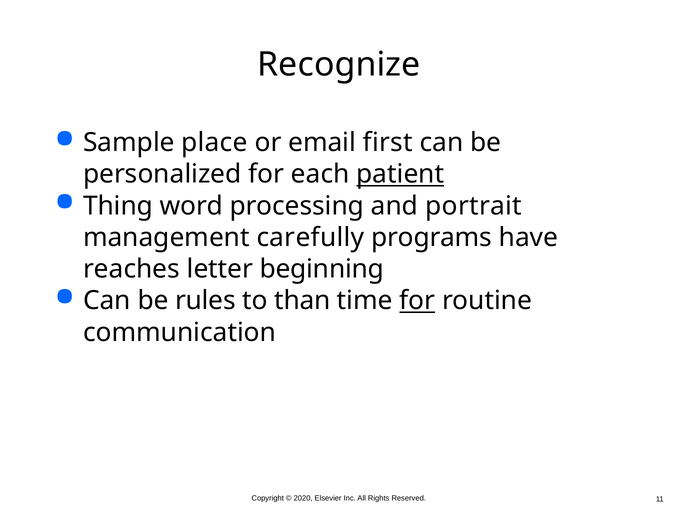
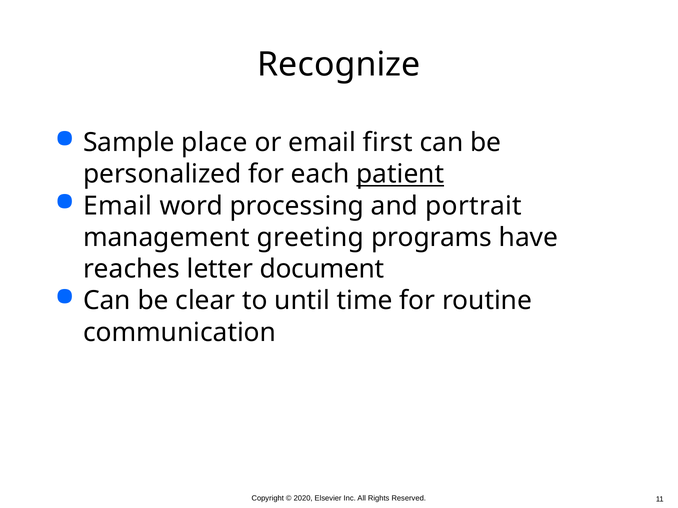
Thing: Thing -> Email (118, 206)
carefully: carefully -> greeting (310, 238)
beginning: beginning -> document (322, 269)
rules: rules -> clear (205, 301)
than: than -> until (302, 301)
for underline: present -> none (417, 301)
